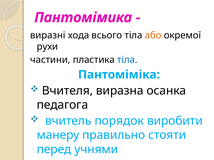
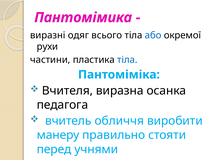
хода: хода -> одяг (78, 35)
або colour: orange -> blue (153, 35)
порядок: порядок -> обличчя (119, 121)
